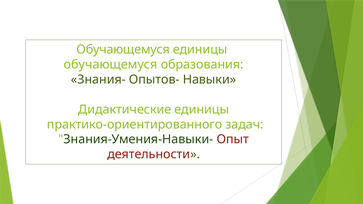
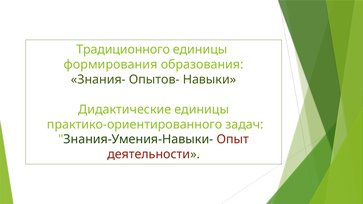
Обучающемуся: Обучающемуся -> Традиционного (123, 50)
обучающемуся: обучающемуся -> формирования (111, 65)
